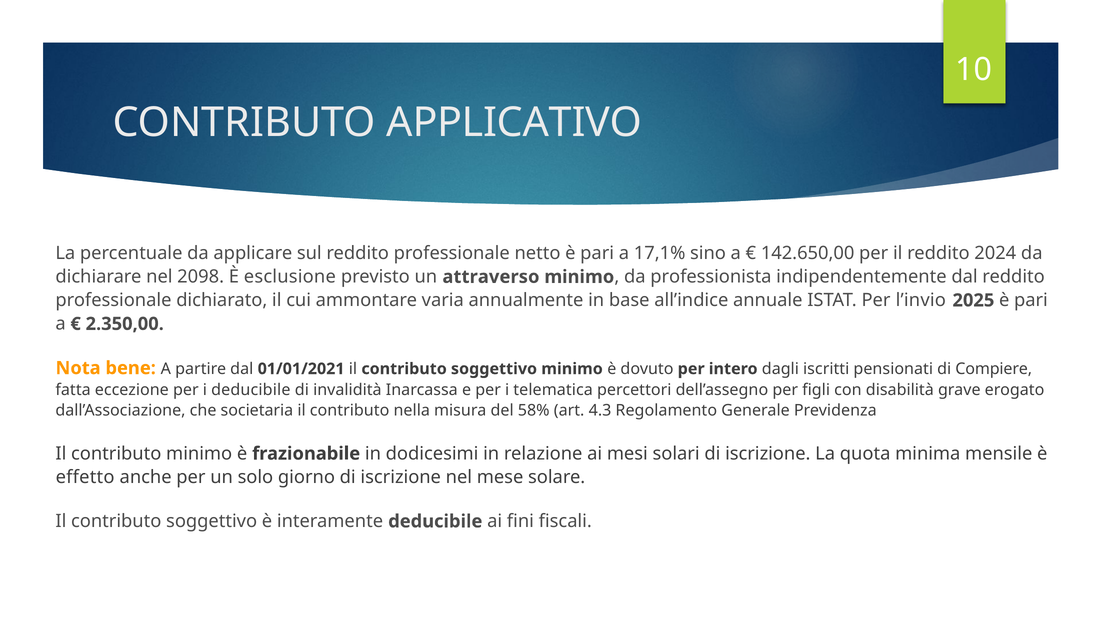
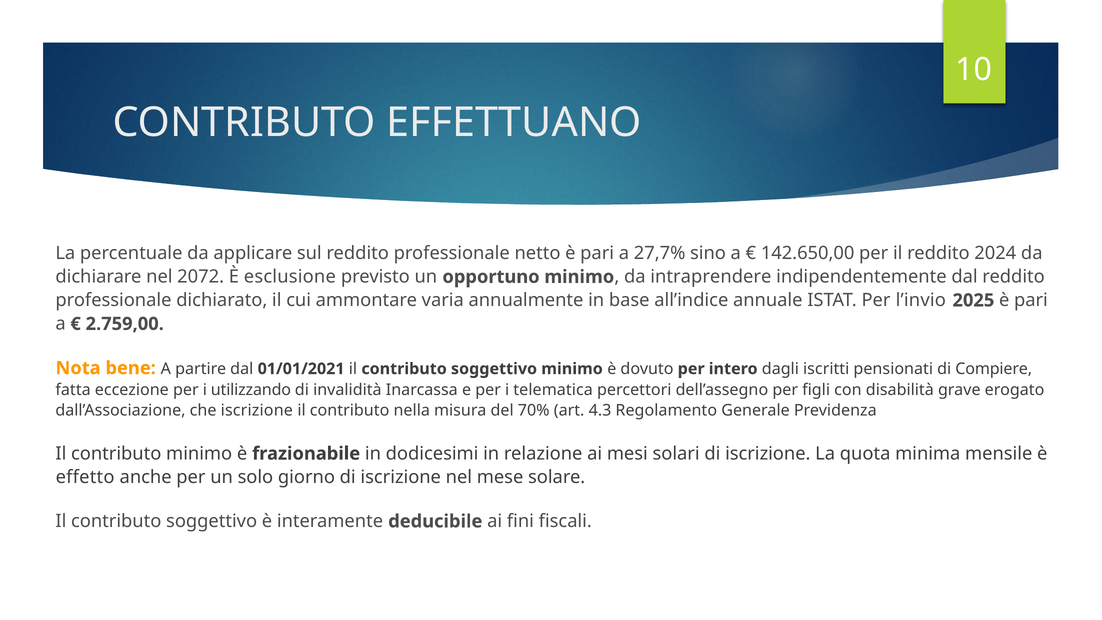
APPLICATIVO: APPLICATIVO -> EFFETTUANO (514, 123)
17,1%: 17,1% -> 27,7% (660, 253)
2098: 2098 -> 2072 (201, 277)
attraverso: attraverso -> opportuno (491, 277)
professionista: professionista -> intraprendere (711, 277)
2.350,00: 2.350,00 -> 2.759,00 (125, 324)
i deducibile: deducibile -> utilizzando (251, 390)
che societaria: societaria -> iscrizione (257, 411)
58%: 58% -> 70% (534, 411)
